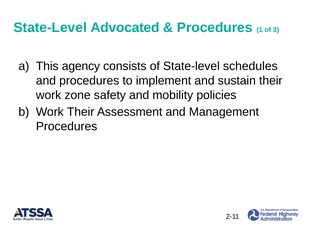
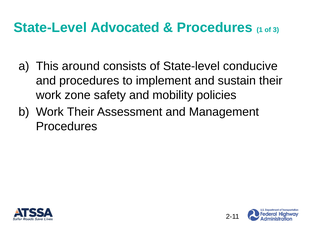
agency: agency -> around (81, 66)
schedules: schedules -> conducive (250, 66)
